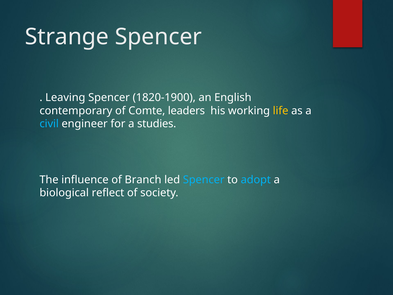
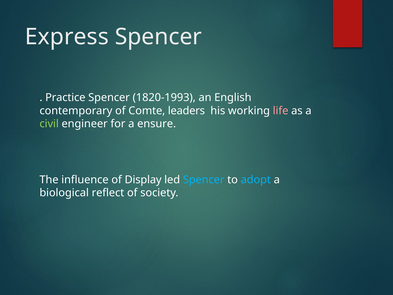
Strange: Strange -> Express (67, 37)
Leaving: Leaving -> Practice (65, 98)
1820-1900: 1820-1900 -> 1820-1993 (164, 98)
life colour: yellow -> pink (281, 111)
civil colour: light blue -> light green (49, 124)
studies: studies -> ensure (157, 124)
Branch: Branch -> Display (143, 180)
